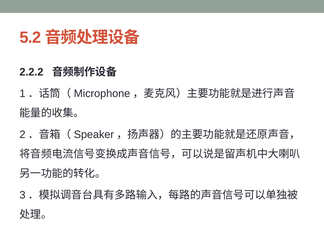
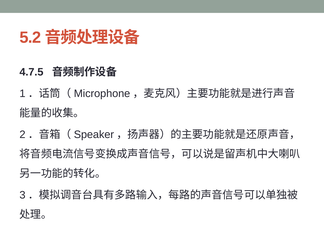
2.2.2: 2.2.2 -> 4.7.5 (31, 72)
